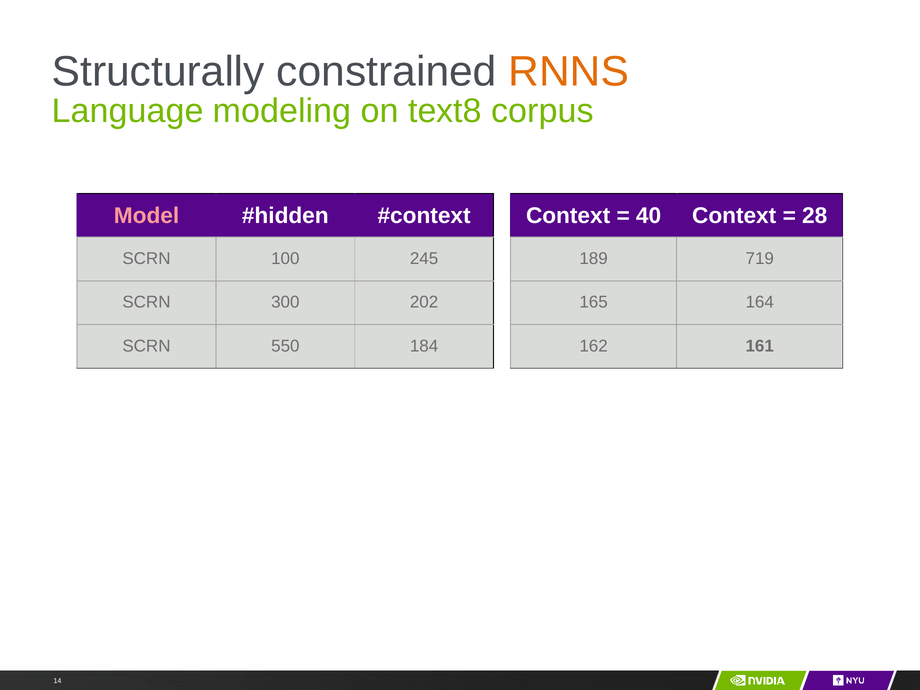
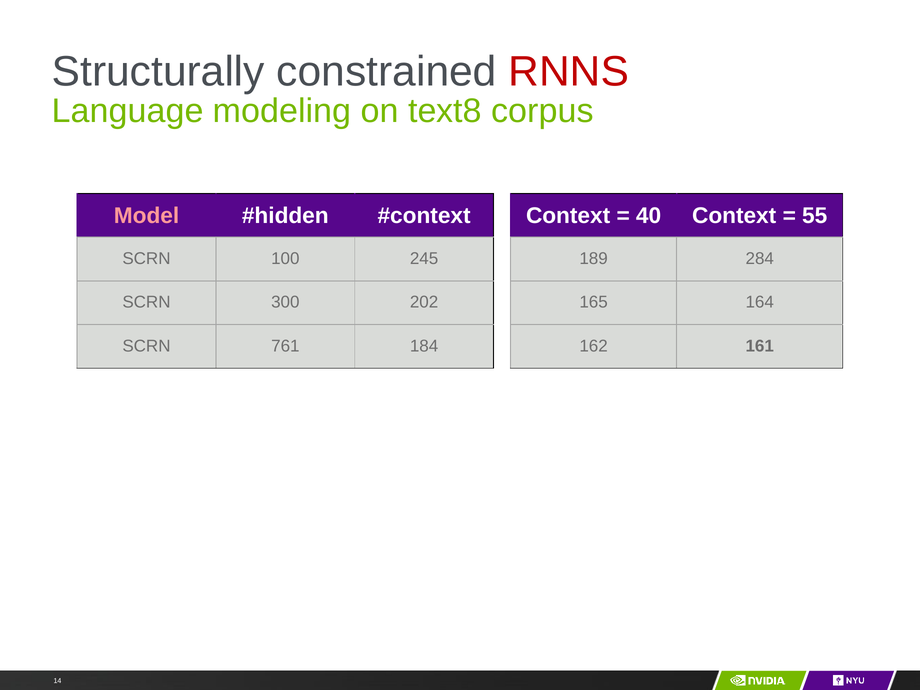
RNNS colour: orange -> red (569, 72)
28: 28 -> 55 (815, 216)
719: 719 -> 284 (760, 259)
550: 550 -> 761 (285, 346)
